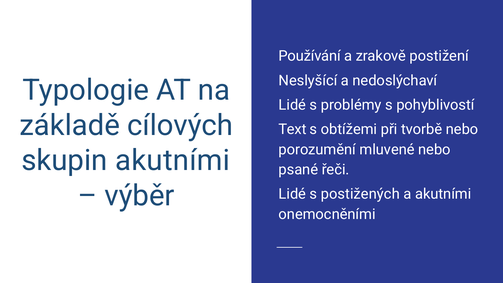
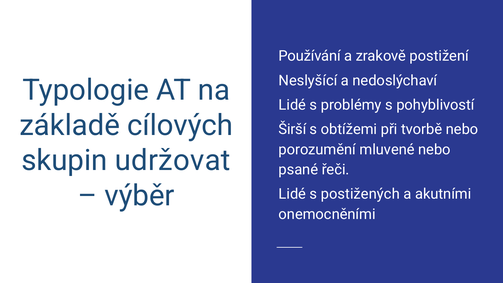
Text: Text -> Širší (292, 129)
skupin akutními: akutními -> udržovat (173, 161)
